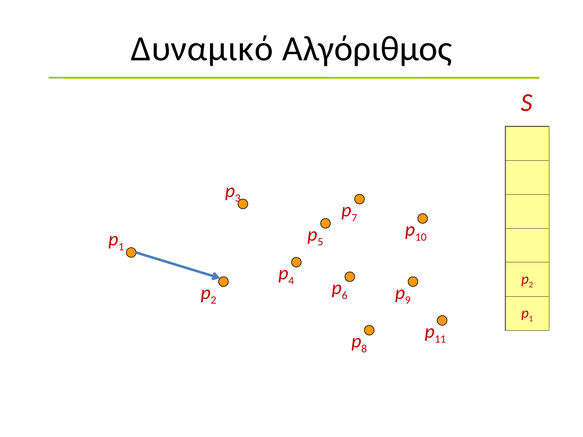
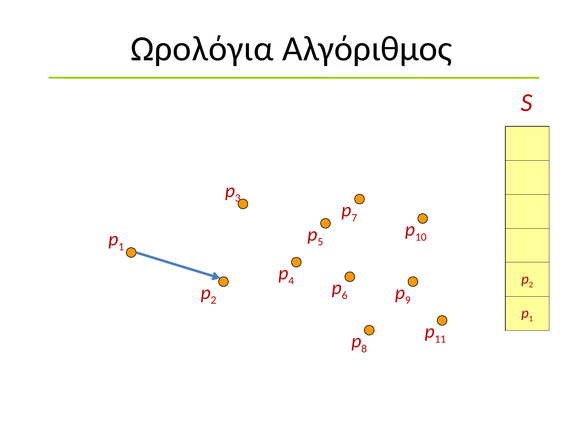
Δυναμικό: Δυναμικό -> Ωρολόγια (202, 49)
